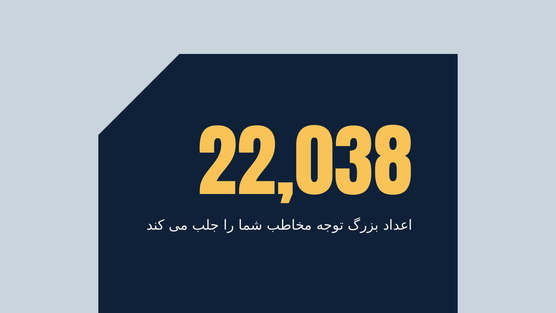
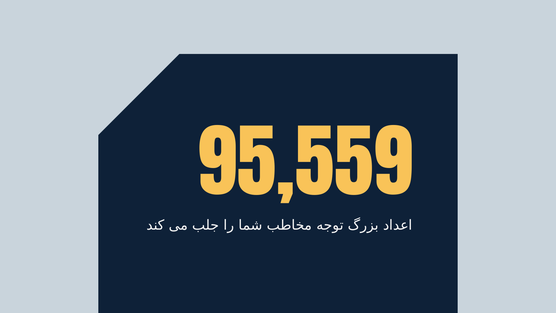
22,038: 22,038 -> 95,559 (305, 168)
